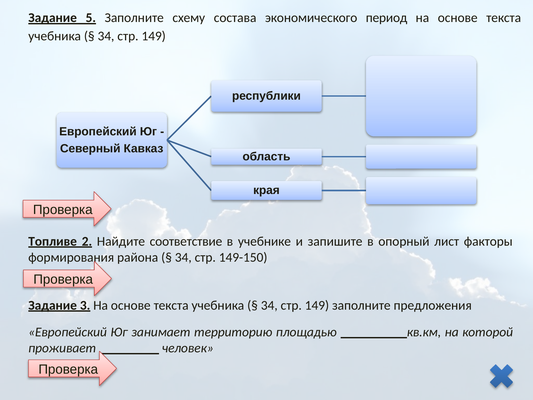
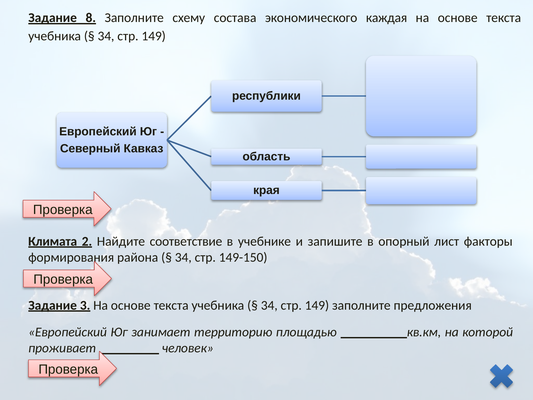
5: 5 -> 8 (91, 18)
период: период -> каждая (387, 18)
Топливе: Топливе -> Климата (53, 241)
